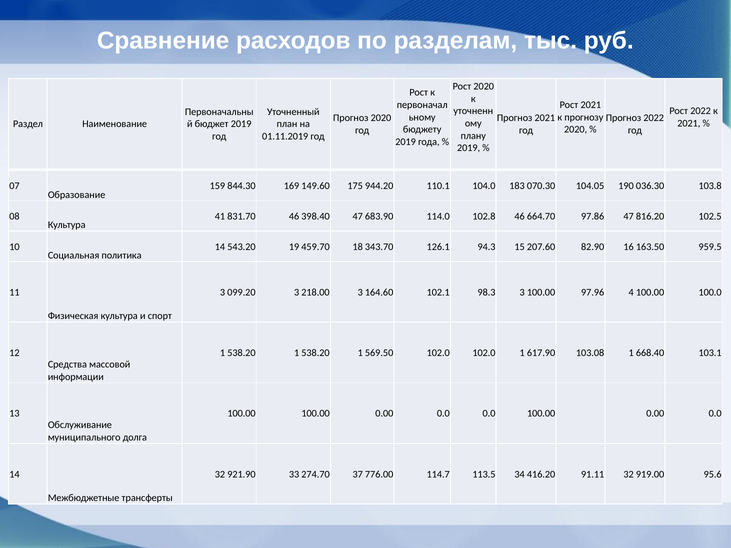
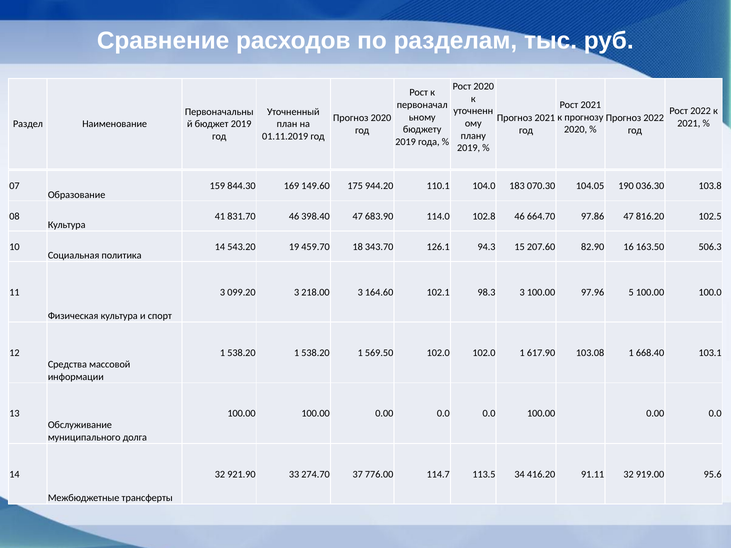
959.5: 959.5 -> 506.3 (710, 247)
4: 4 -> 5 (631, 292)
